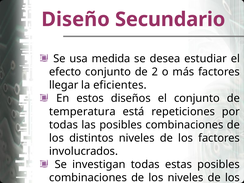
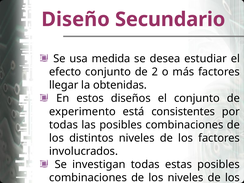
eficientes: eficientes -> obtenidas (120, 85)
temperatura: temperatura -> experimento (82, 111)
repeticiones: repeticiones -> consistentes (183, 111)
